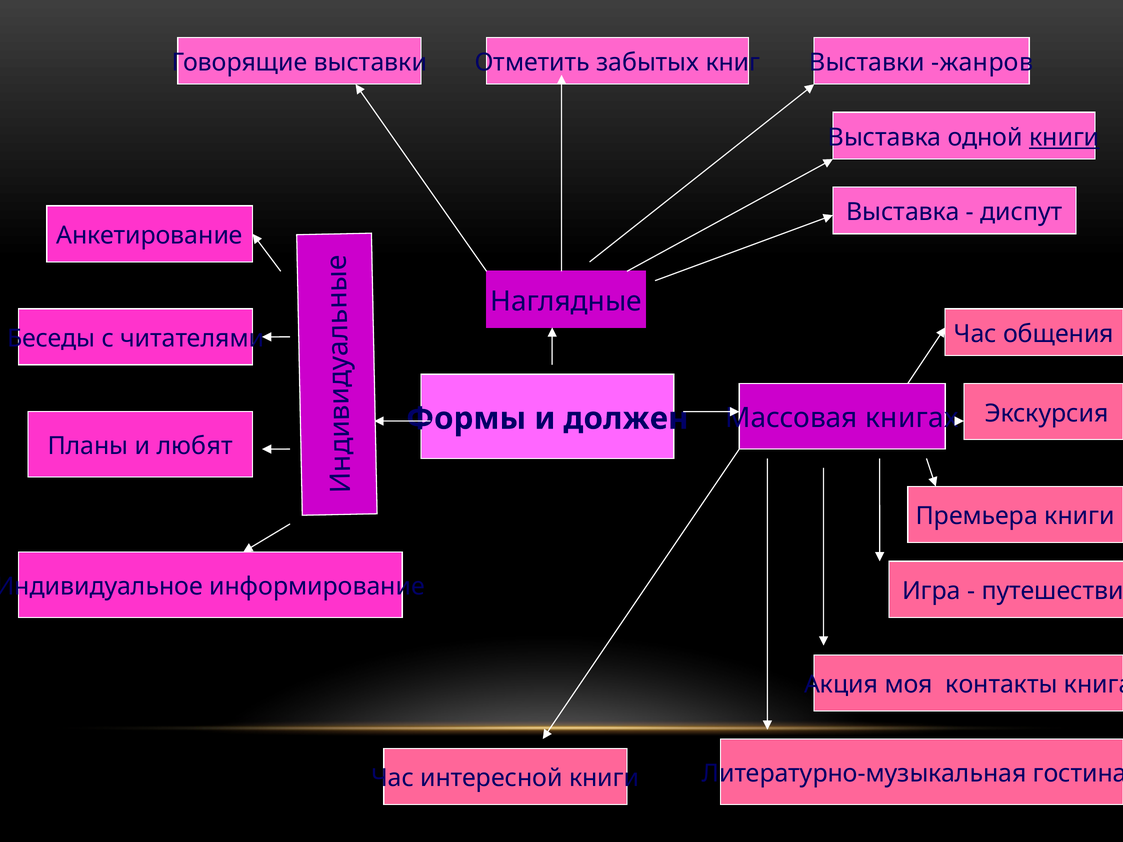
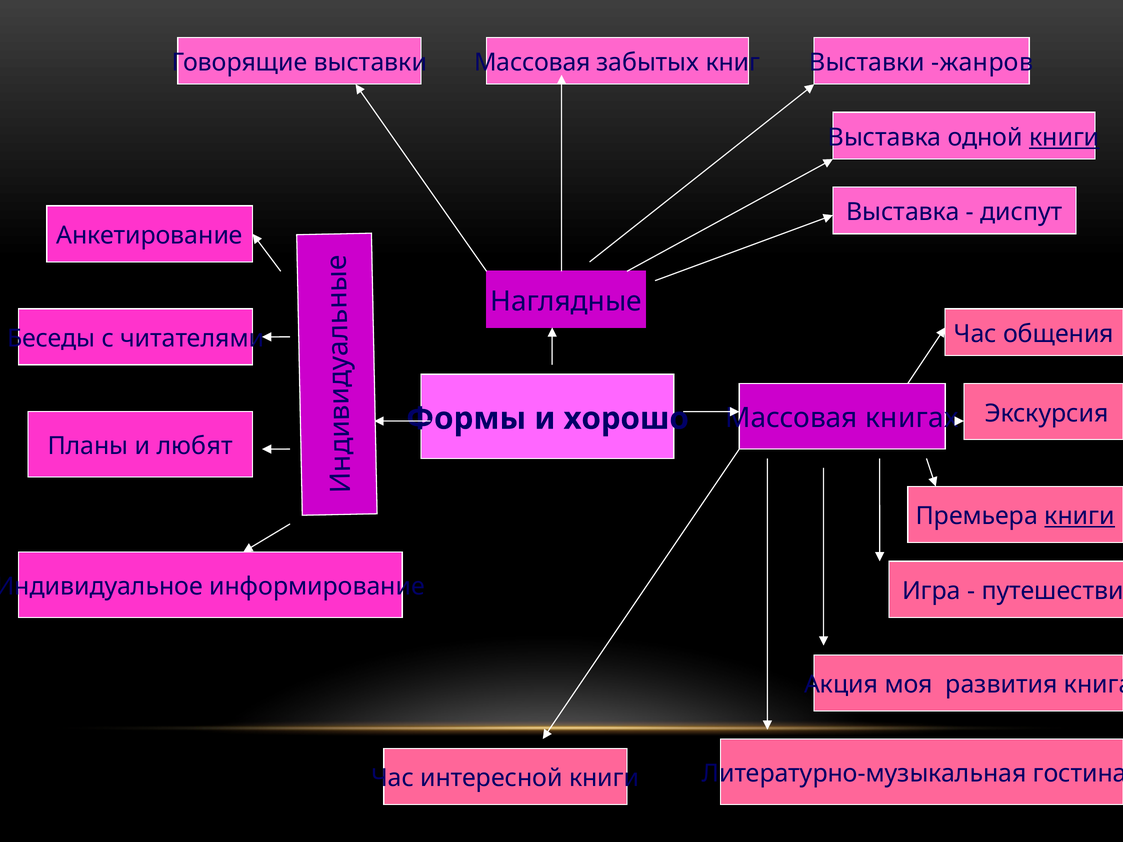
выставки Отметить: Отметить -> Массовая (532, 63)
должен: должен -> хорошо (626, 419)
книги underline: none -> present (1080, 516)
контакты: контакты -> развития (1001, 685)
